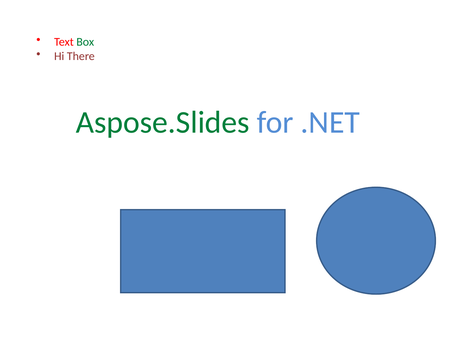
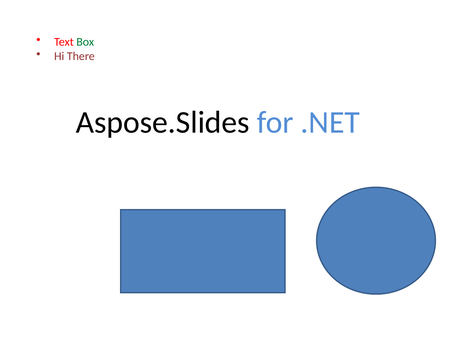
Aspose.Slides colour: green -> black (163, 122)
